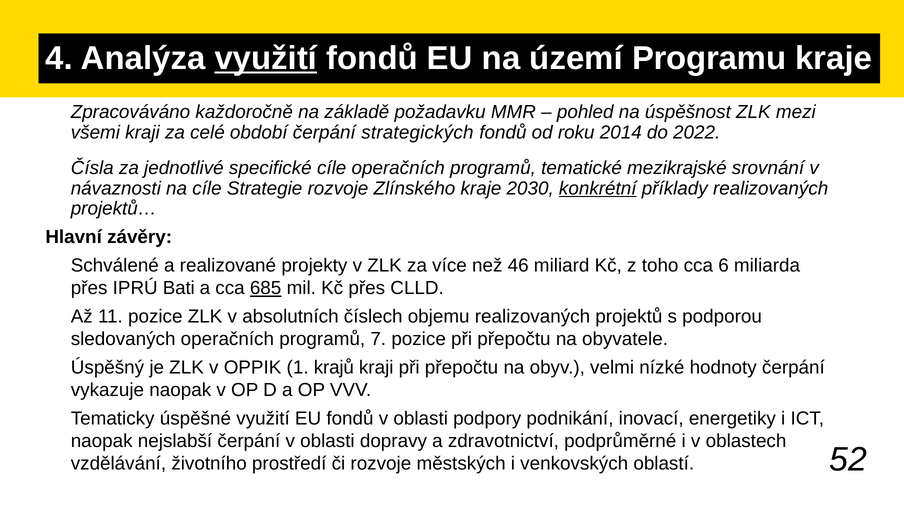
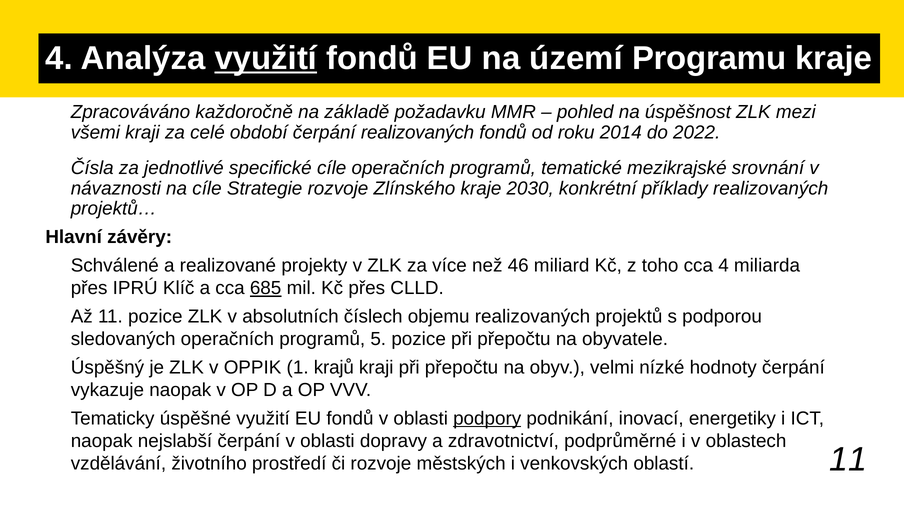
čerpání strategických: strategických -> realizovaných (418, 132)
konkrétní underline: present -> none (598, 188)
cca 6: 6 -> 4 (724, 265)
Bati: Bati -> Klíč (179, 288)
7: 7 -> 5 (378, 339)
podpory underline: none -> present (487, 418)
oblastí 52: 52 -> 11 (848, 459)
